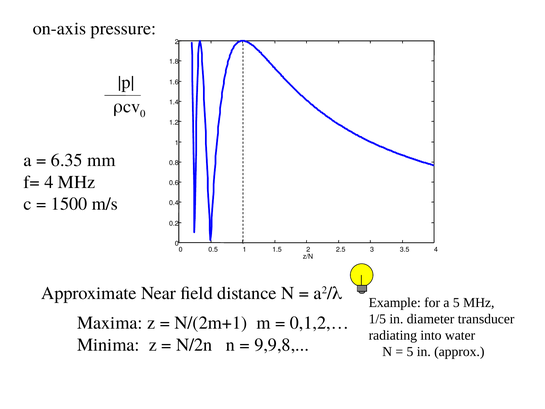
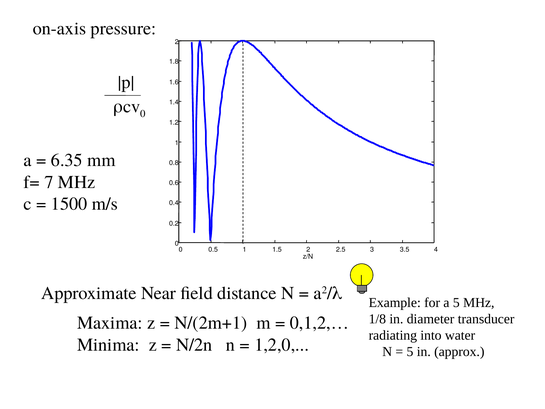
f= 4: 4 -> 7 (49, 182)
1/5: 1/5 -> 1/8 (377, 319)
9,9,8: 9,9,8 -> 1,2,0 (282, 345)
